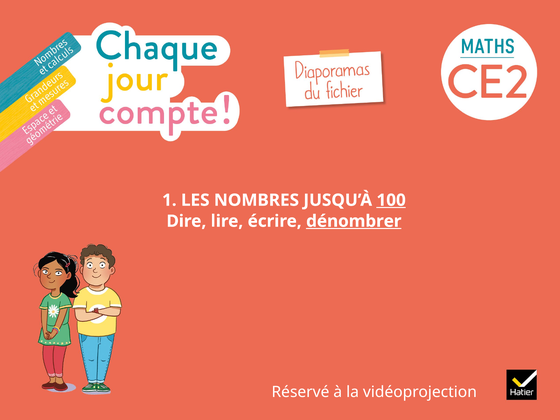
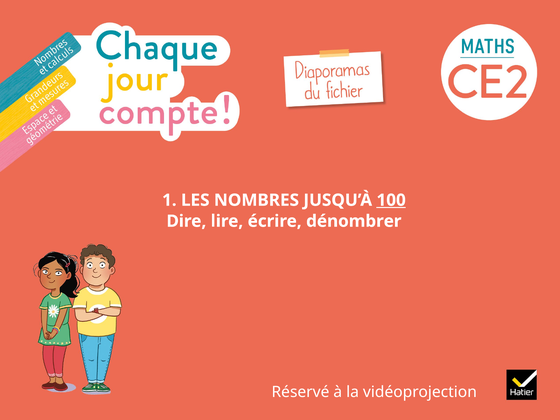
dénombrer underline: present -> none (354, 221)
